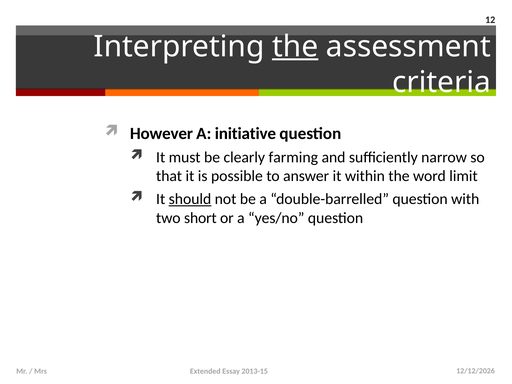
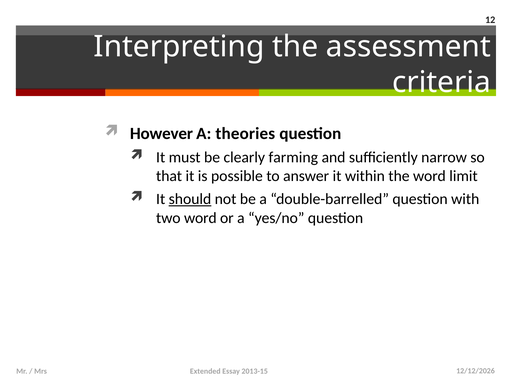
the underline: present -> none (295, 47)
initiative: initiative -> theories (245, 133)
two short: short -> word (200, 218)
